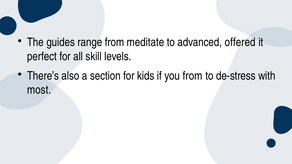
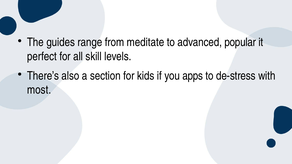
offered: offered -> popular (240, 42)
you from: from -> apps (193, 76)
